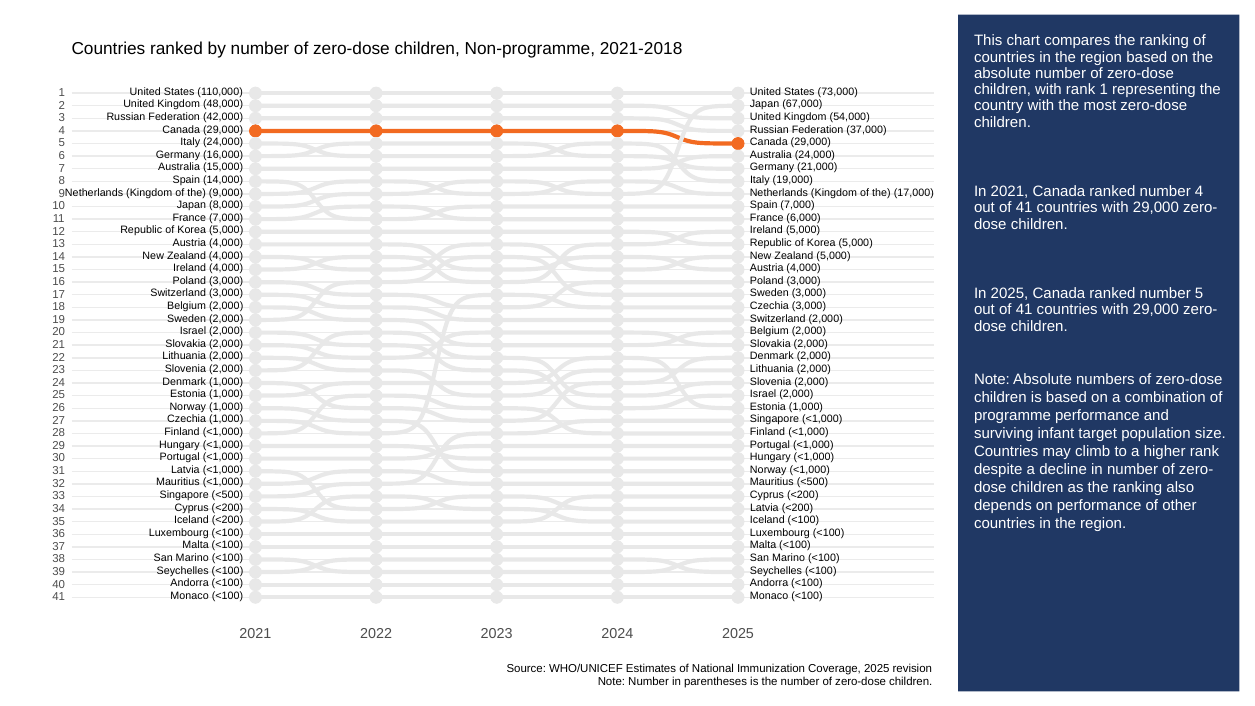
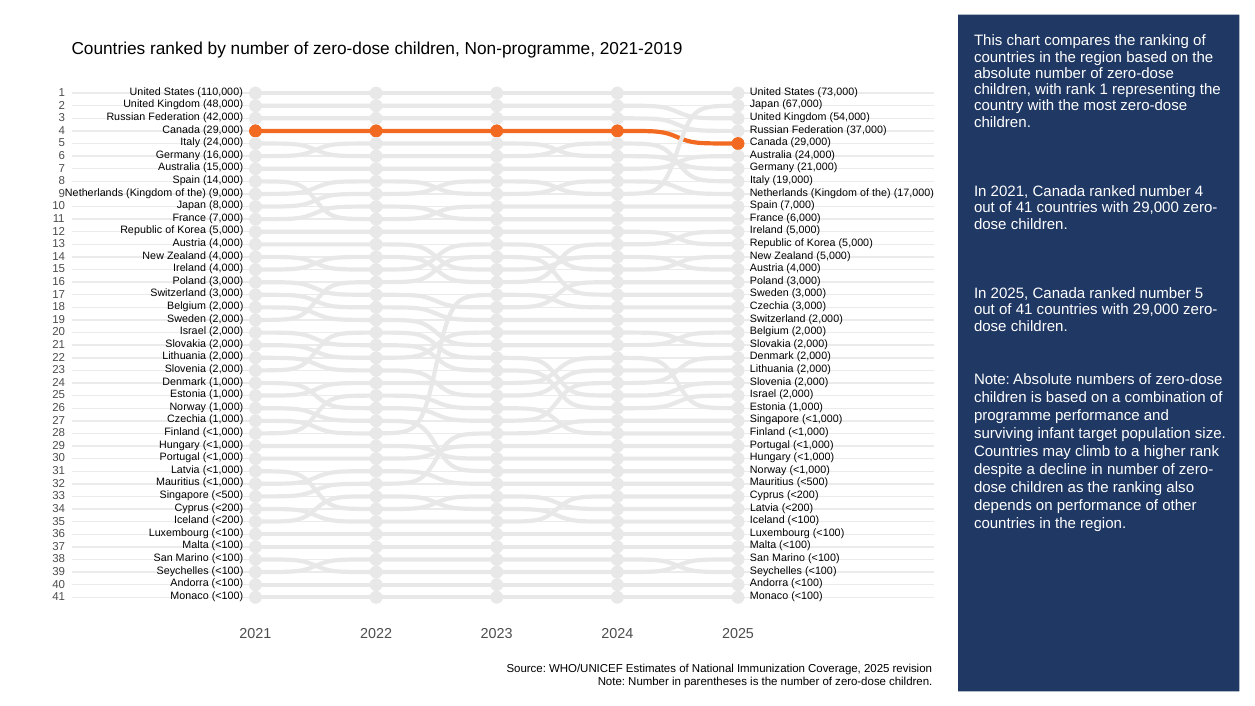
2021-2018: 2021-2018 -> 2021-2019 (641, 49)
